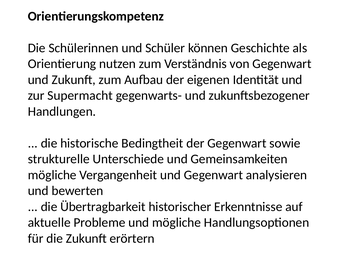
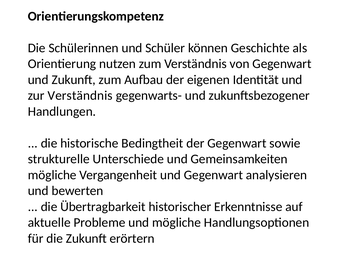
zur Supermacht: Supermacht -> Verständnis (80, 96)
